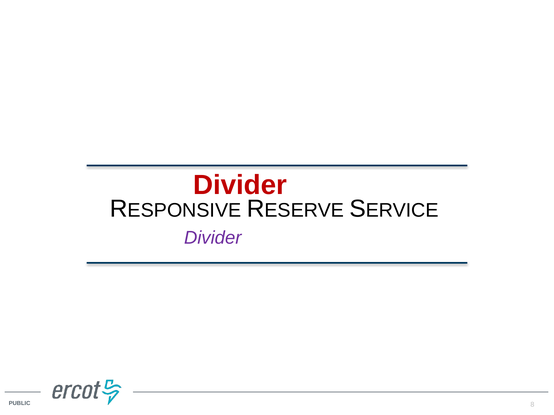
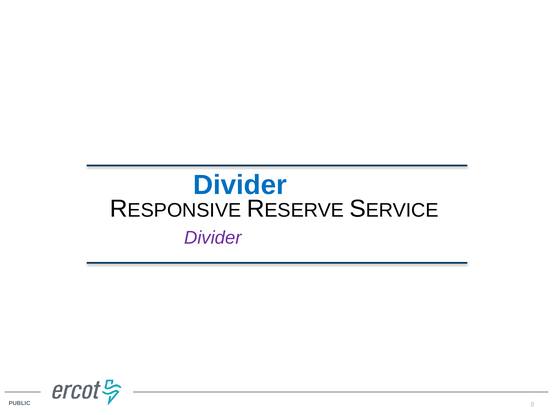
Divider colour: red -> blue (240, 185)
